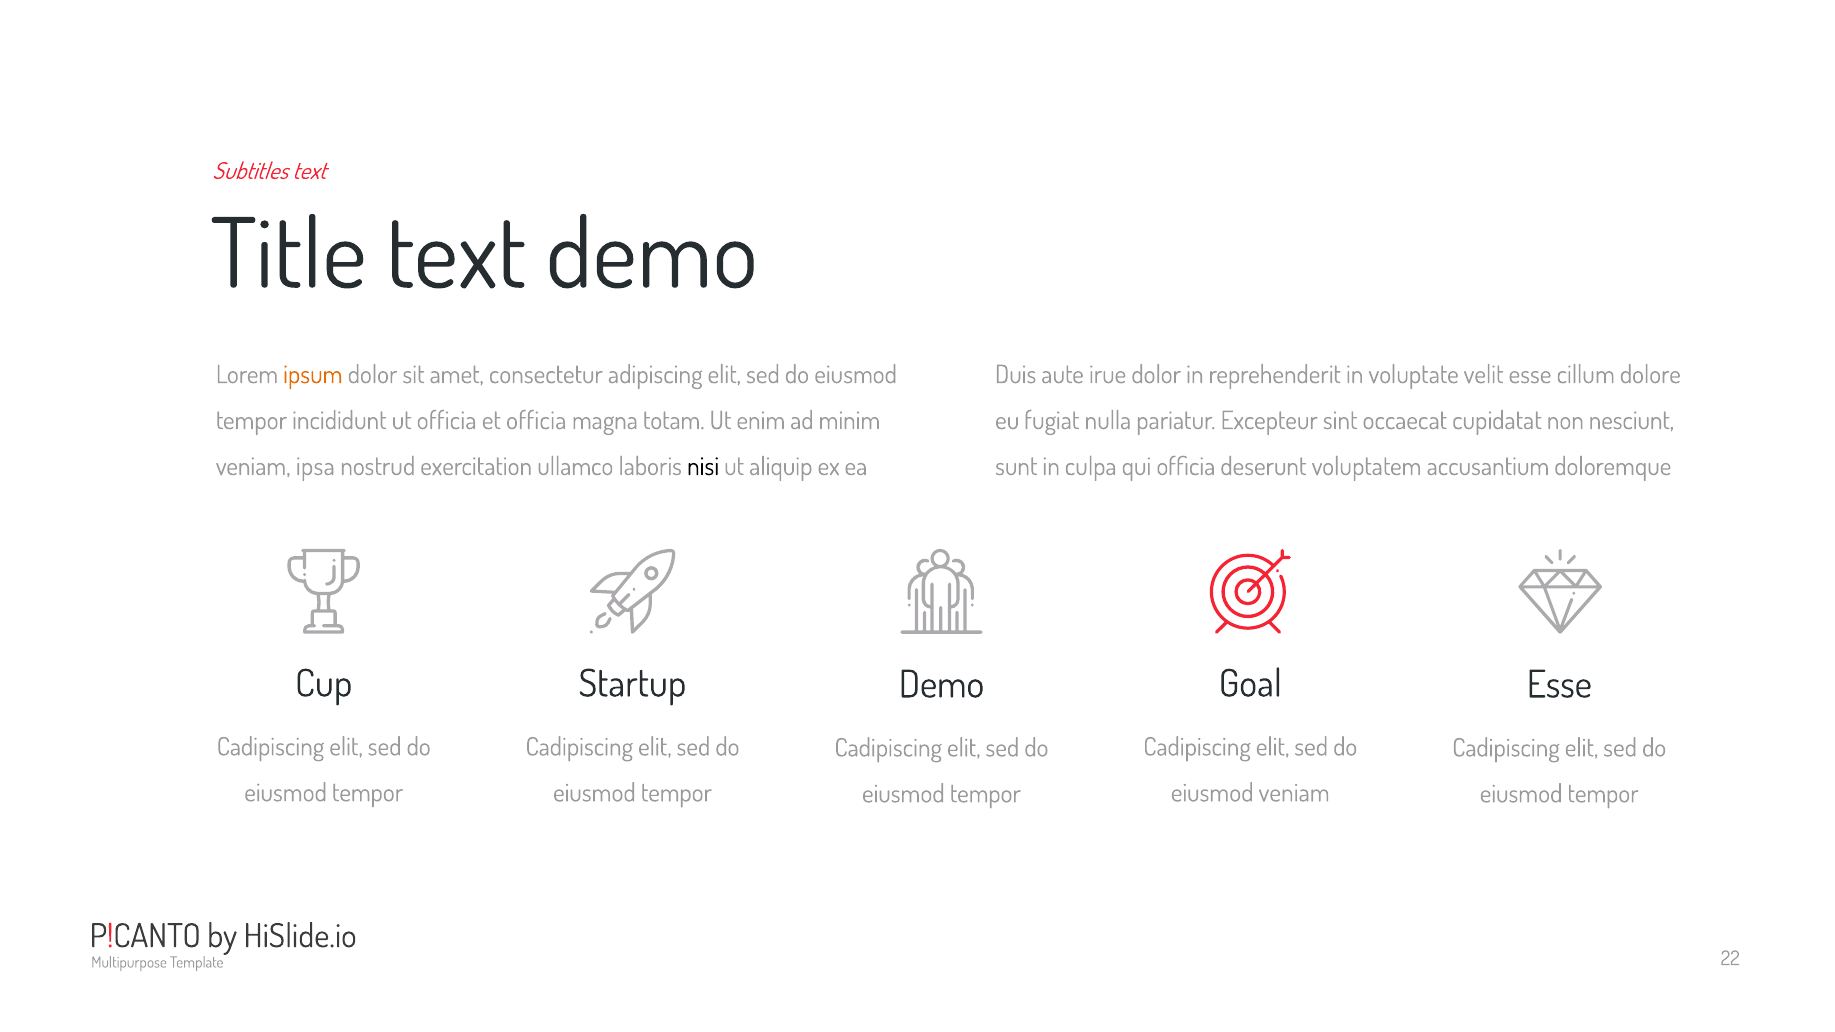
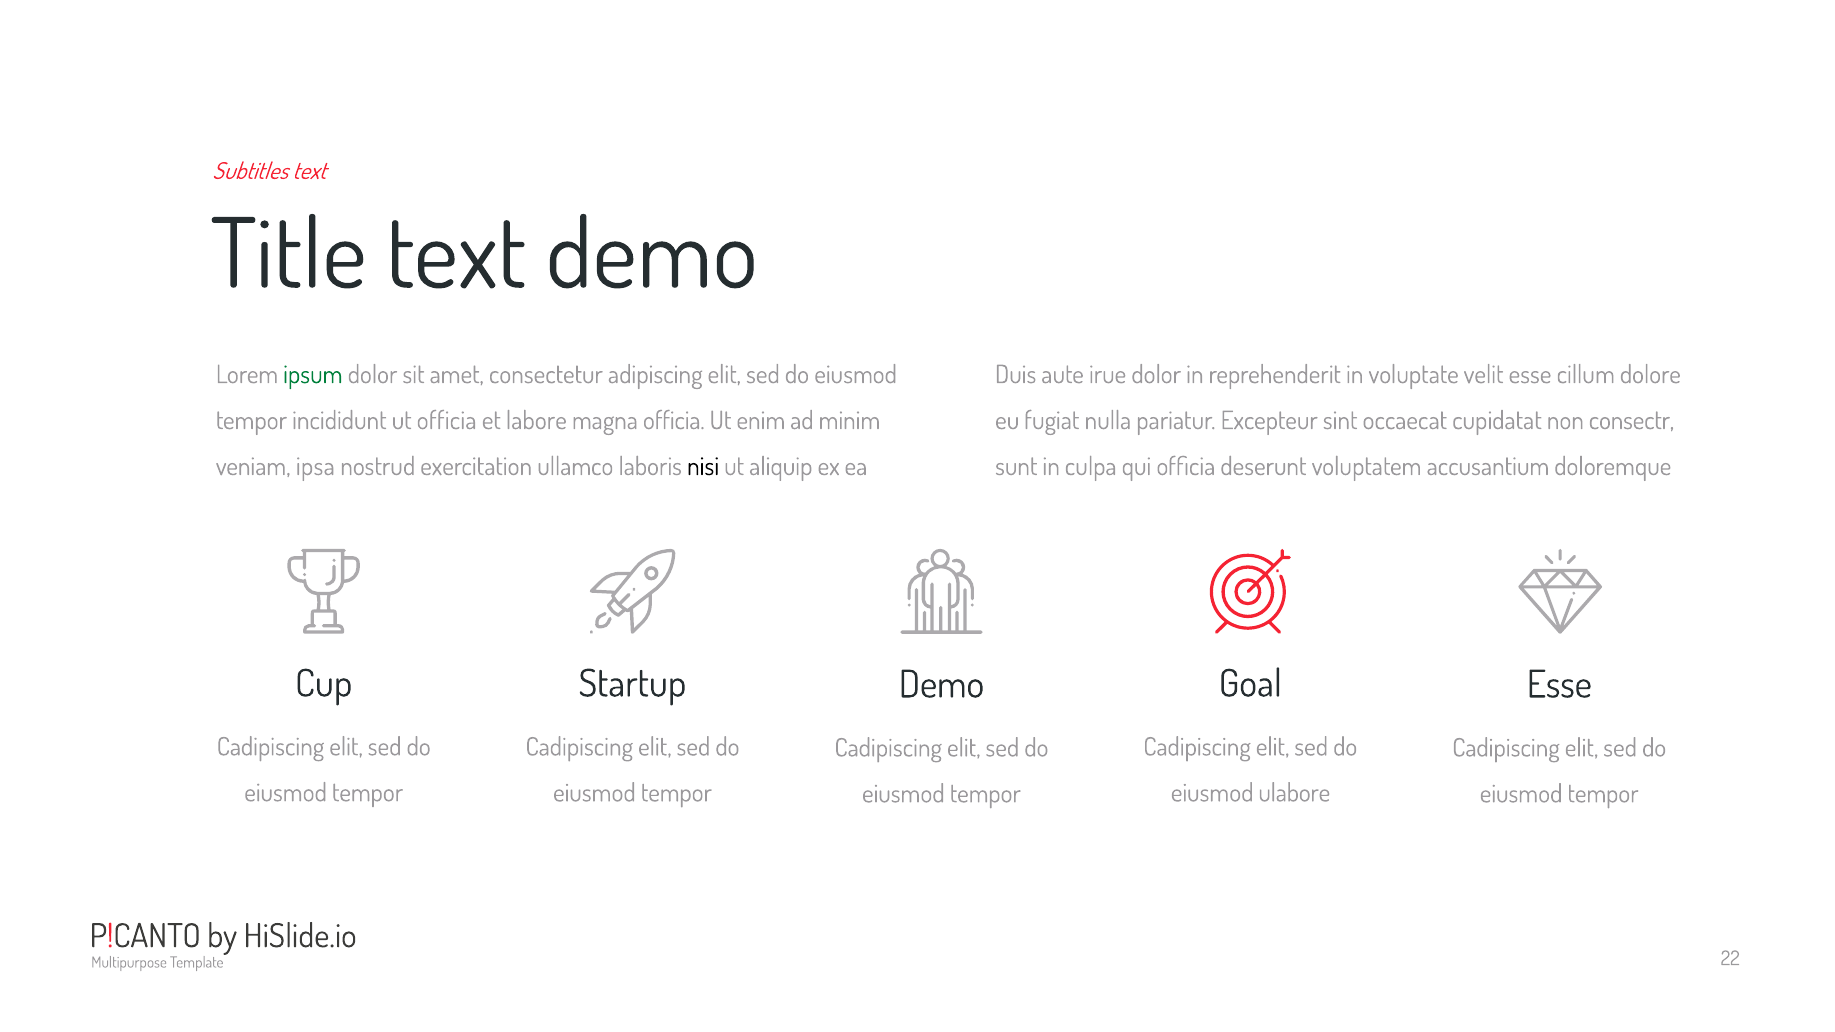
ipsum colour: orange -> green (313, 375)
et officia: officia -> labore (536, 421)
magna totam: totam -> officia (674, 421)
nesciunt: nesciunt -> consectr (1631, 421)
eiusmod veniam: veniam -> ulabore (1294, 793)
